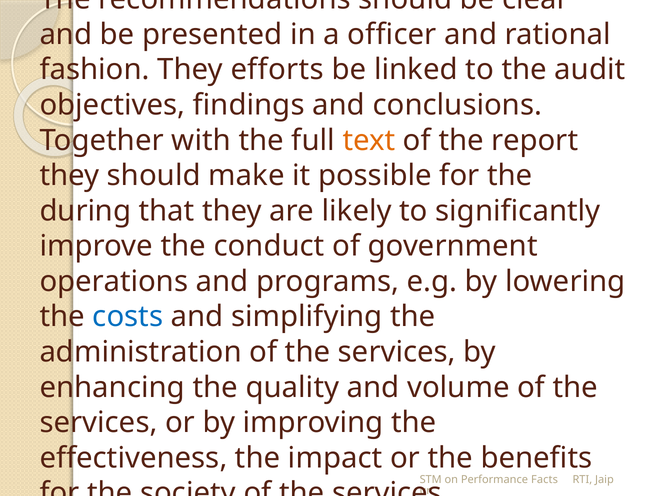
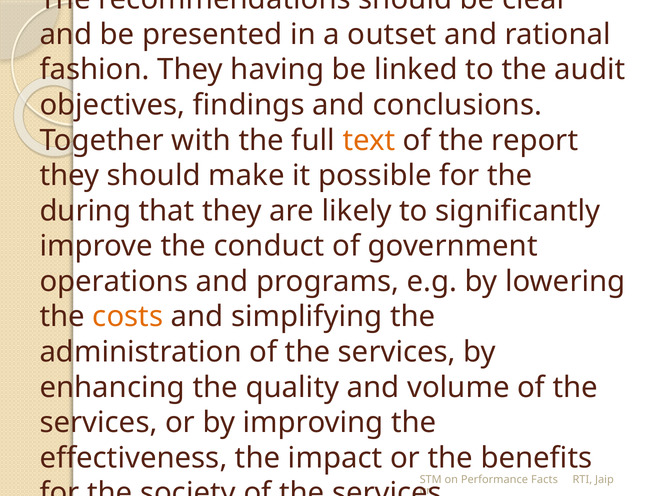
officer: officer -> outset (392, 34)
efforts: efforts -> having (277, 70)
costs colour: blue -> orange (128, 317)
